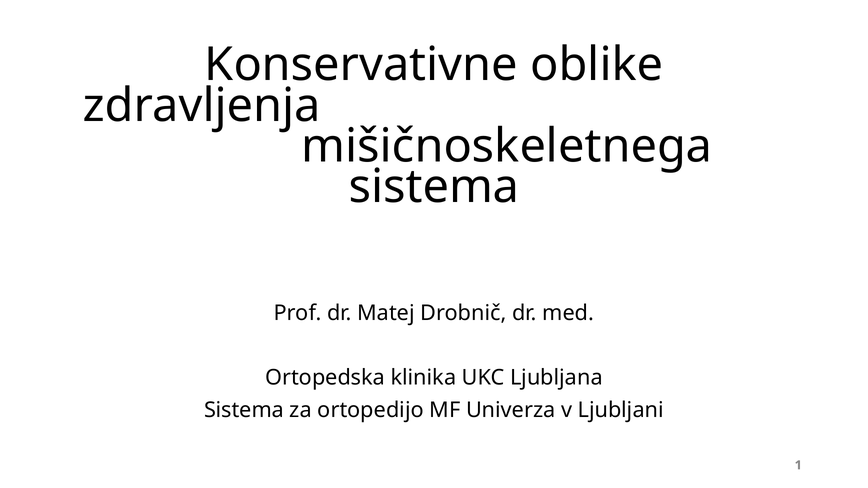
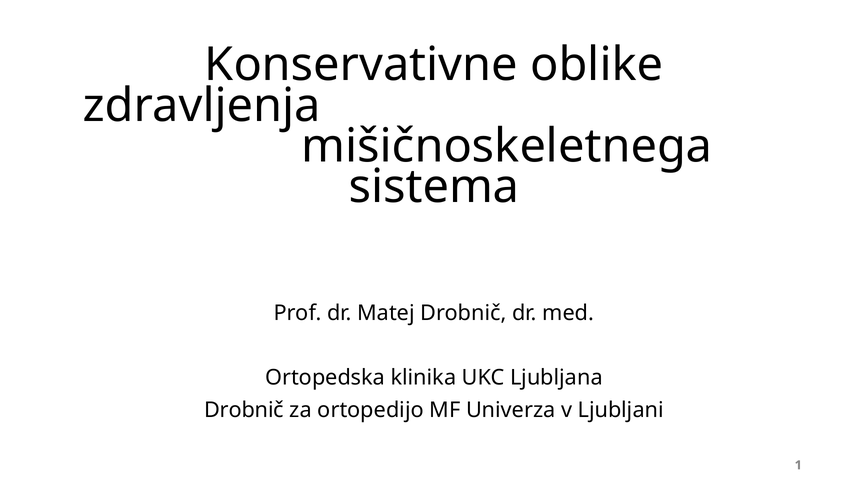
Sistema: Sistema -> Drobnič (244, 410)
